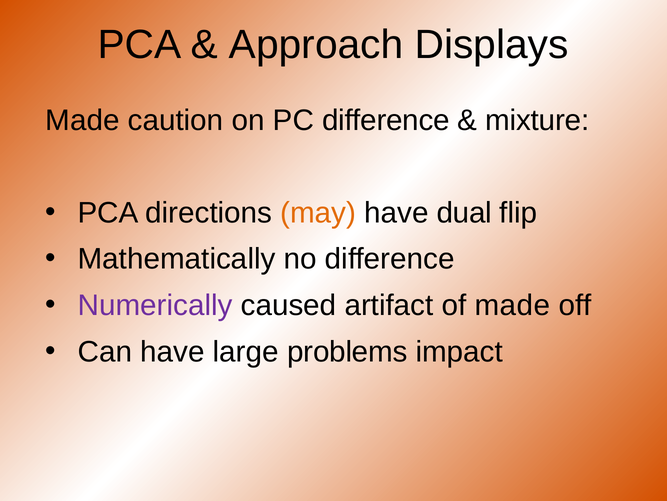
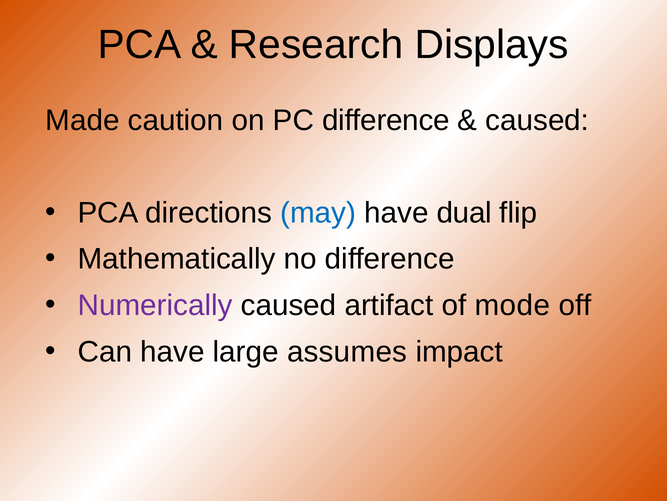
Approach: Approach -> Research (316, 45)
mixture: mixture -> caused (537, 120)
may colour: orange -> blue (318, 213)
of made: made -> mode (512, 305)
problems: problems -> assumes (347, 351)
